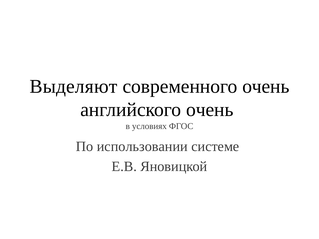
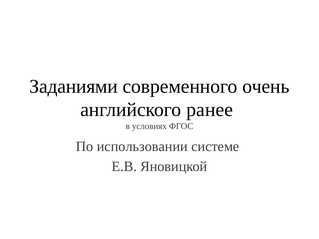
Выделяют: Выделяют -> Заданиями (74, 87)
английского очень: очень -> ранее (210, 110)
